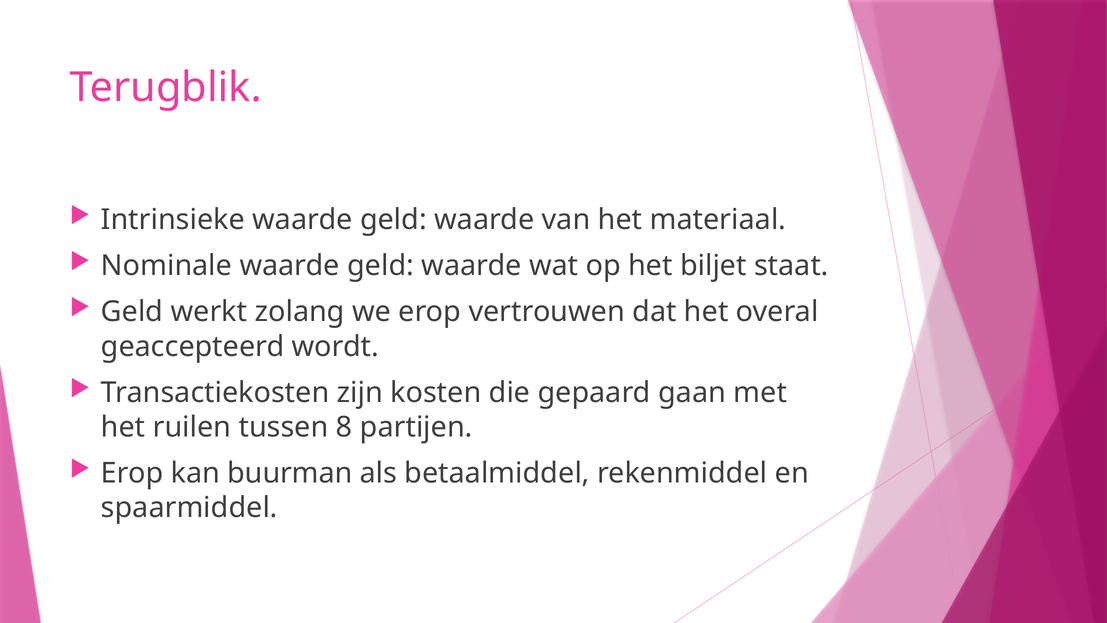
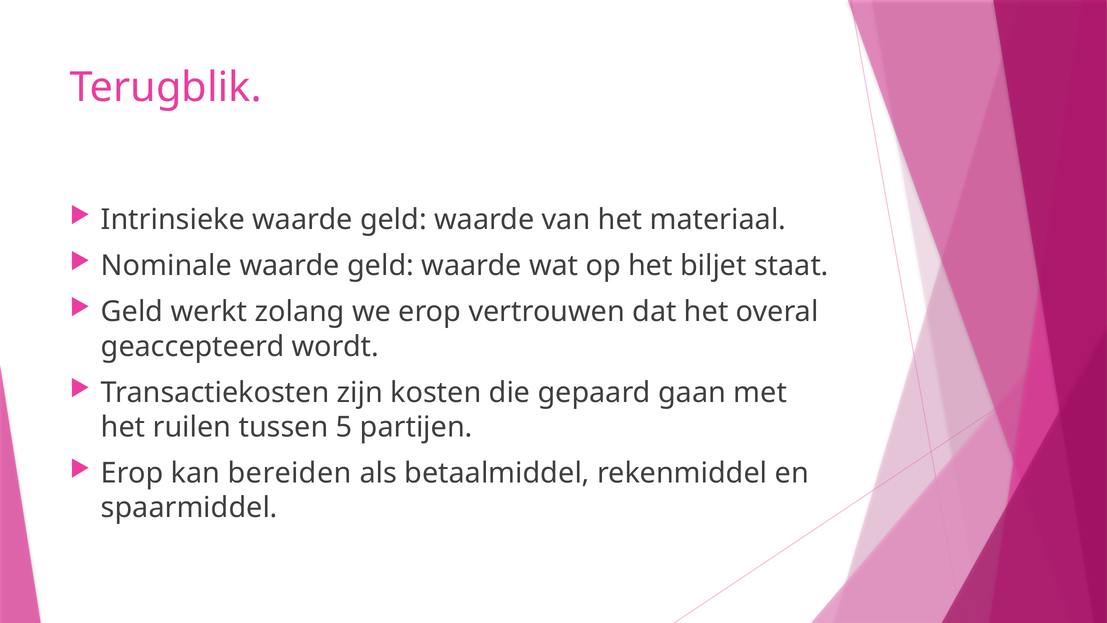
8: 8 -> 5 (344, 427)
buurman: buurman -> bereiden (290, 473)
